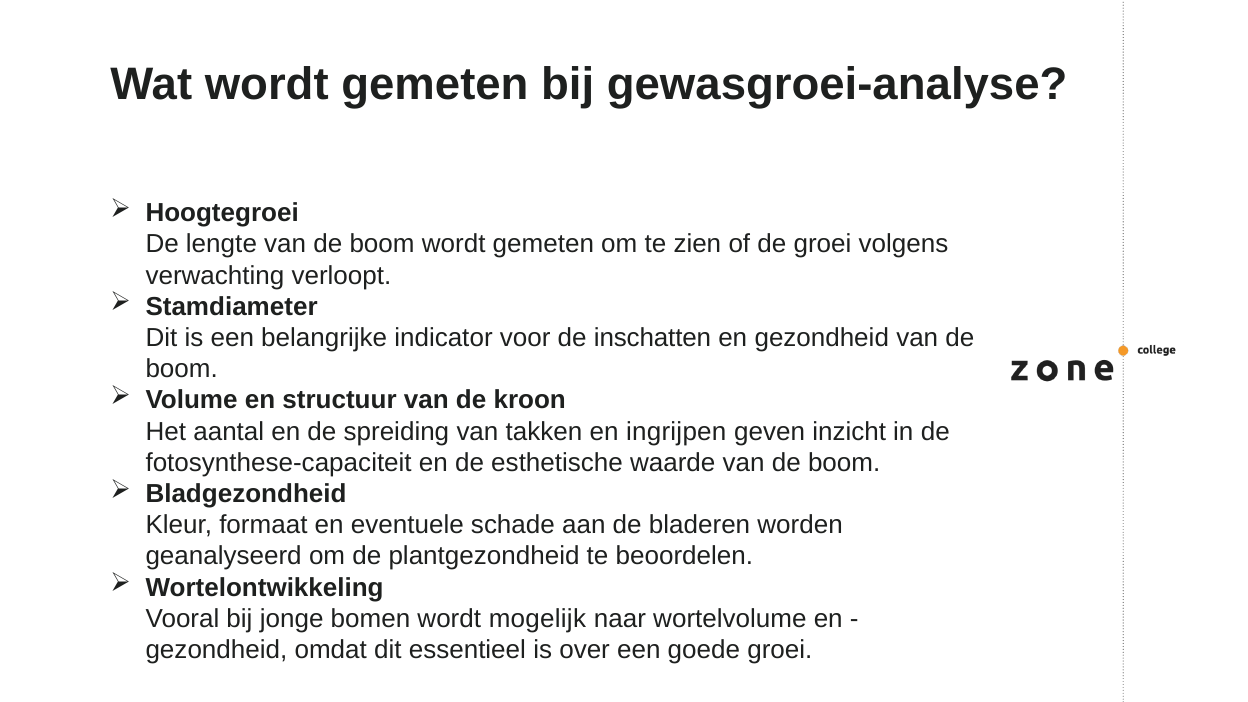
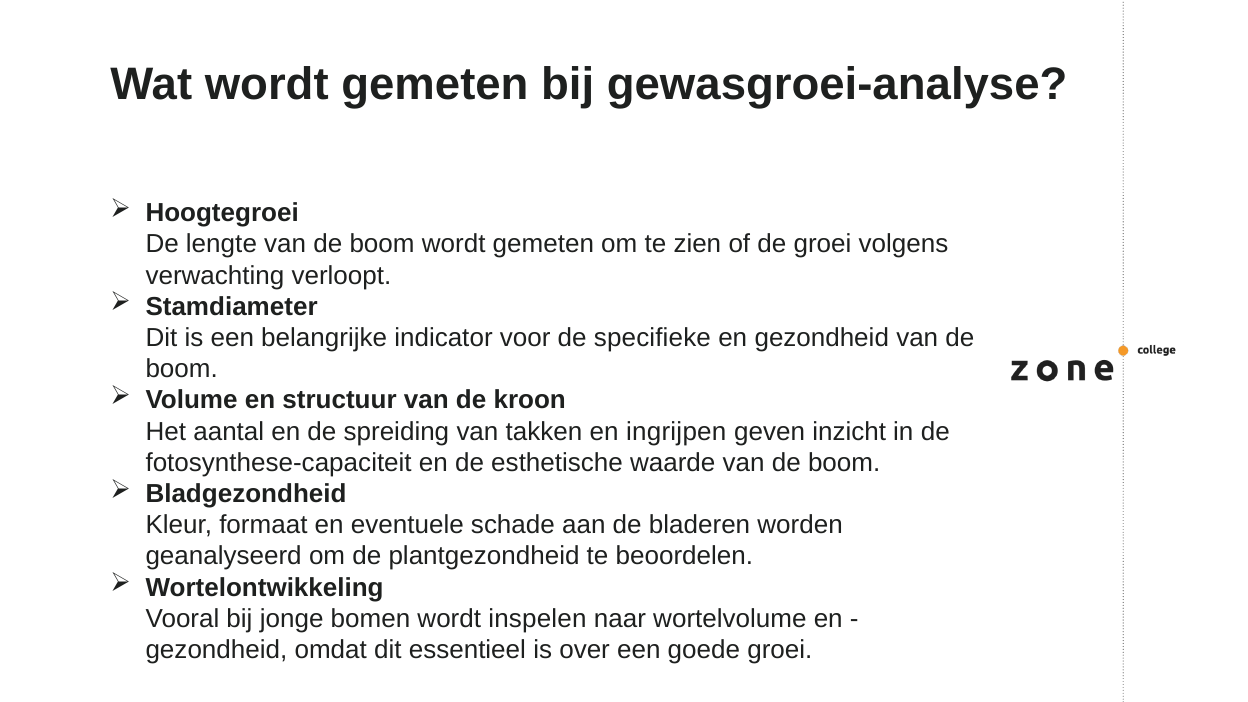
inschatten: inschatten -> specifieke (652, 338)
mogelijk: mogelijk -> inspelen (537, 619)
